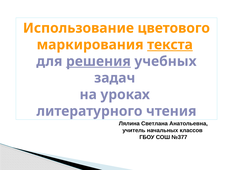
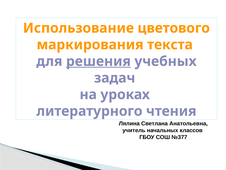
текста underline: present -> none (170, 45)
